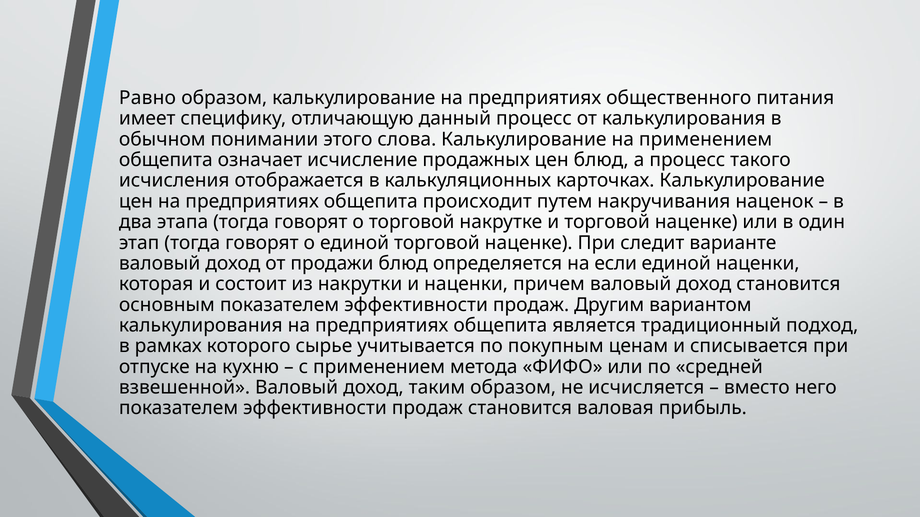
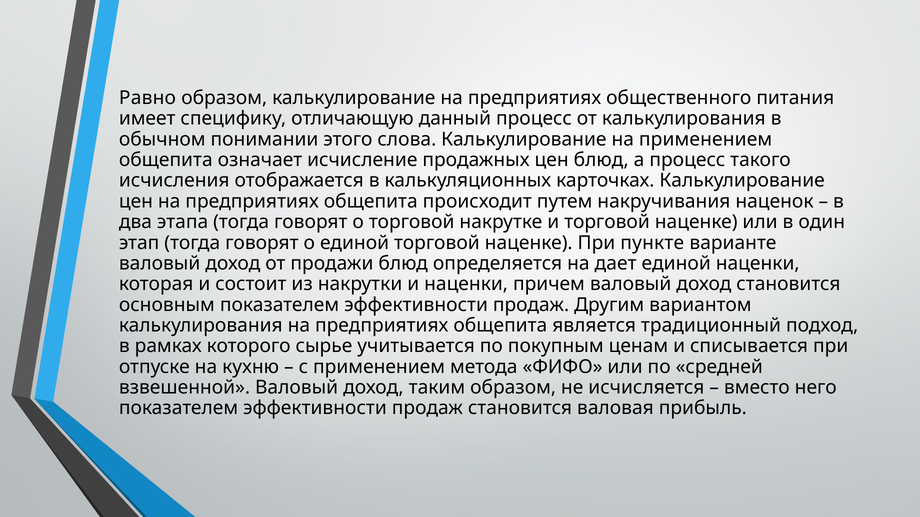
следит: следит -> пункте (652, 243)
если: если -> дает (616, 264)
